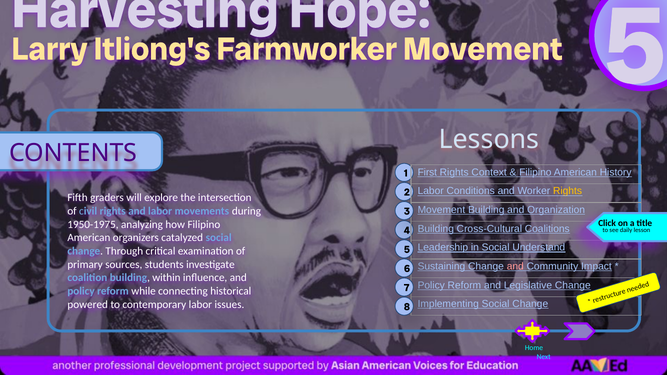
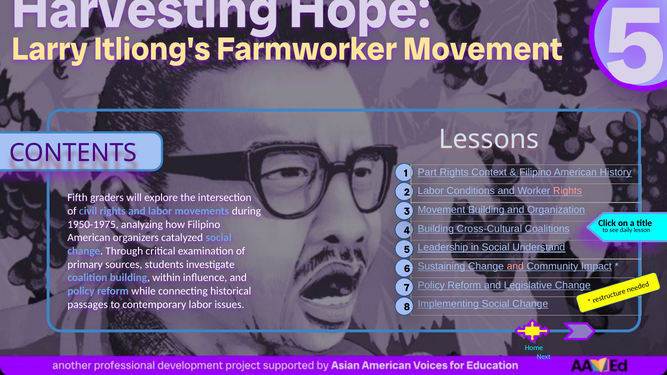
First: First -> Part (427, 172)
Rights colour: yellow -> pink (568, 191)
powered: powered -> passages (88, 305)
